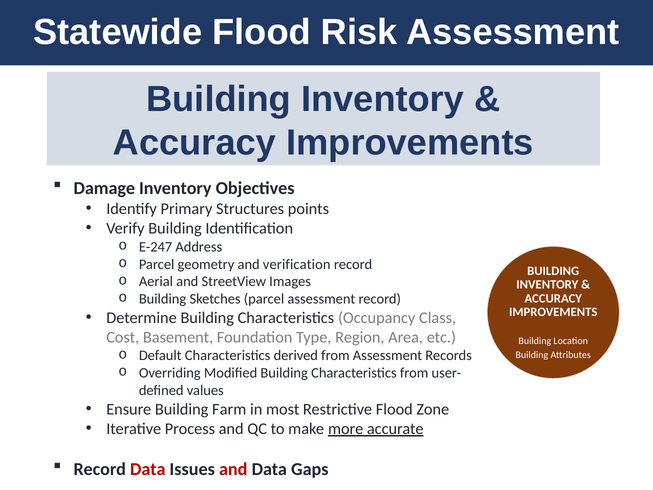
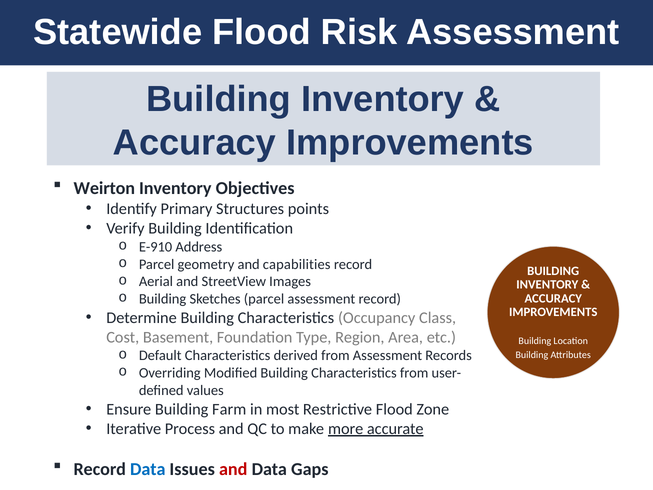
Damage: Damage -> Weirton (104, 188)
E-247: E-247 -> E-910 (156, 247)
verification: verification -> capabilities (297, 264)
Data colour: red -> blue (148, 469)
